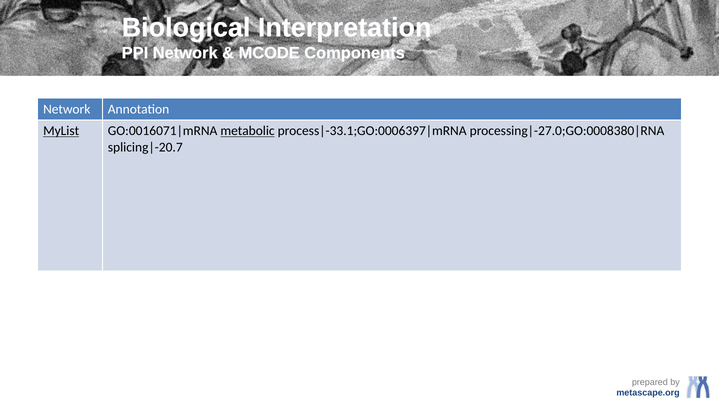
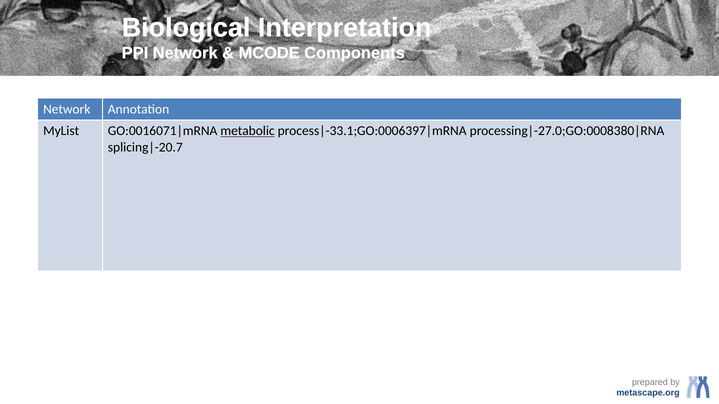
MyList underline: present -> none (61, 131)
